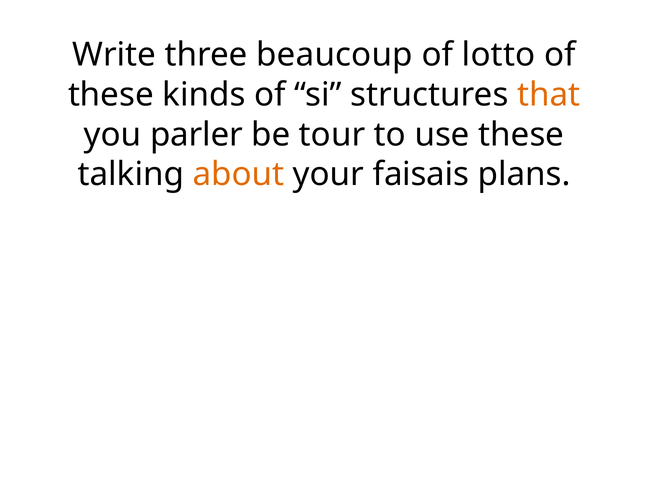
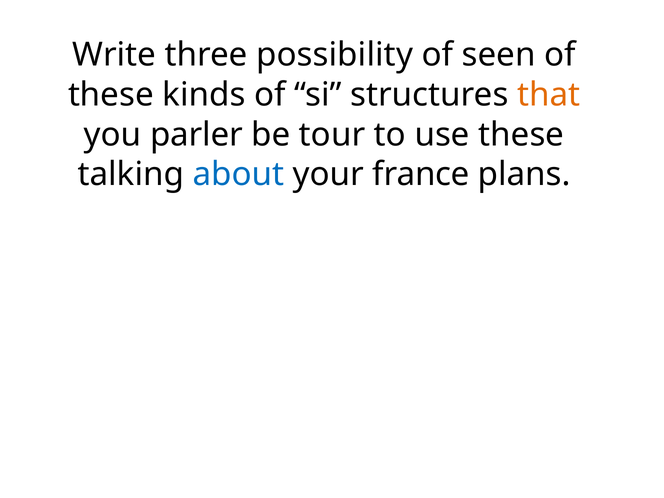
beaucoup: beaucoup -> possibility (335, 55)
lotto: lotto -> seen (499, 55)
about colour: orange -> blue (239, 174)
faisais: faisais -> france (421, 174)
